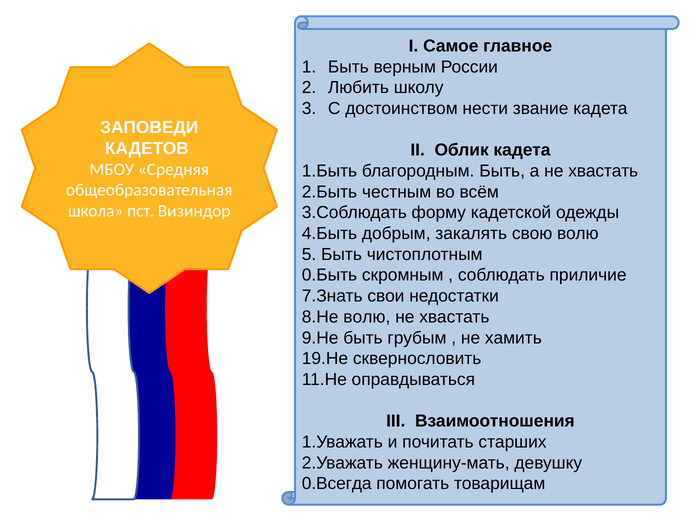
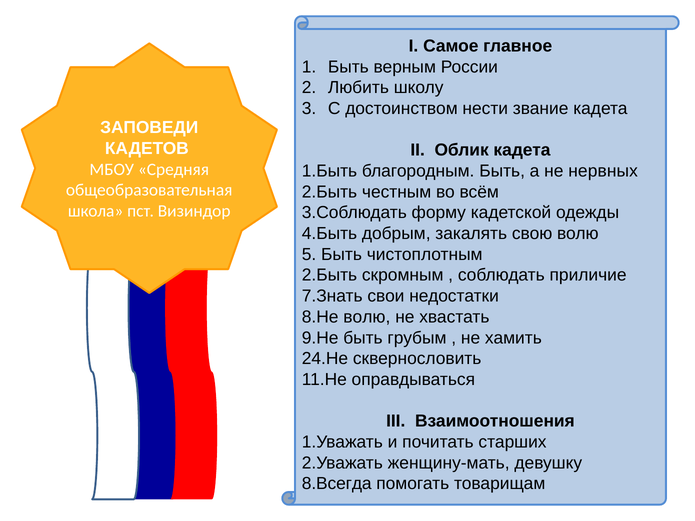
а не хвастать: хвастать -> нервных (603, 171)
0.Быть: 0.Быть -> 2.Быть (329, 275)
19.Не: 19.Не -> 24.Не (325, 359)
0.Всегда: 0.Всегда -> 8.Всегда (337, 484)
